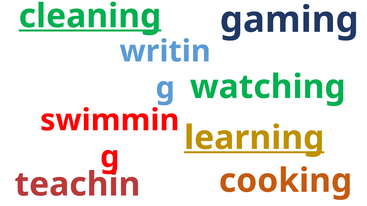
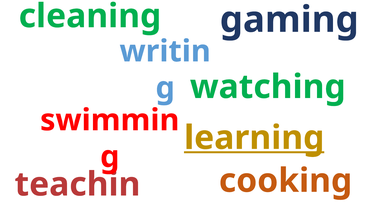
cleaning underline: present -> none (90, 16)
